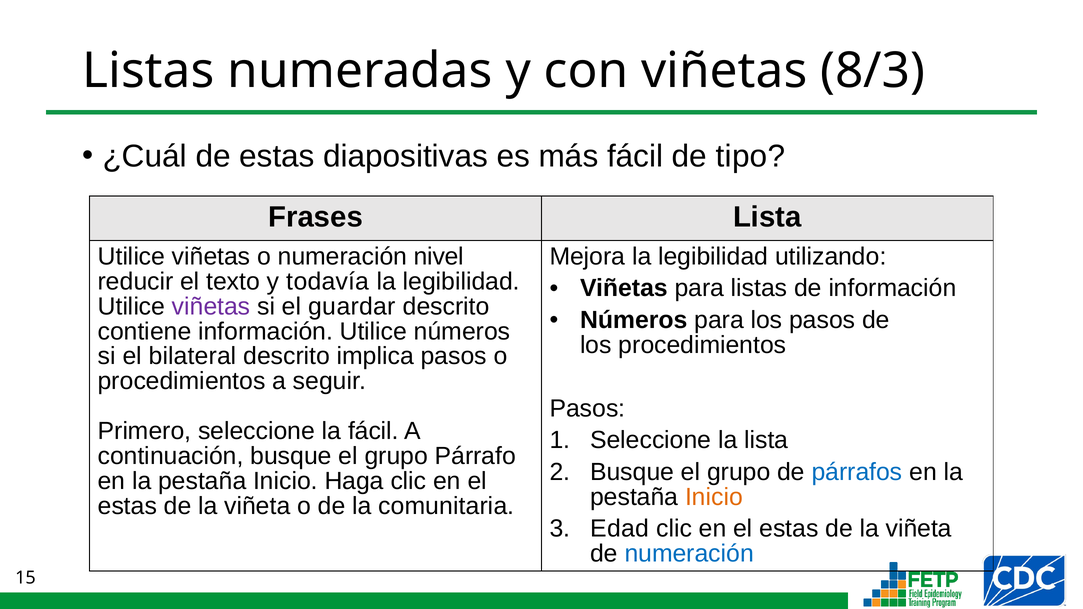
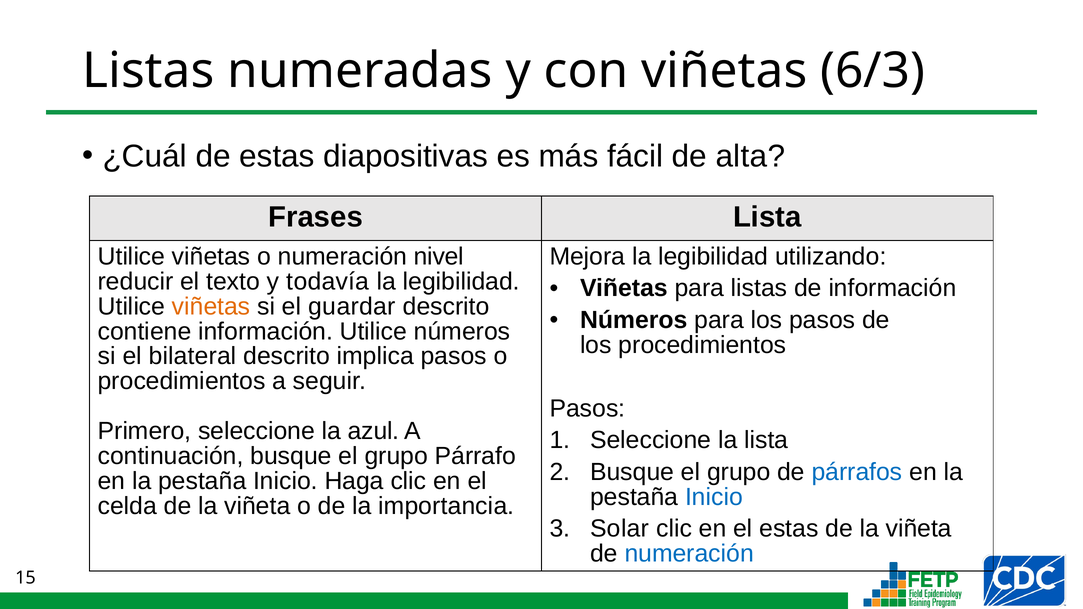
8/3: 8/3 -> 6/3 (873, 71)
tipo: tipo -> alta (750, 157)
viñetas colour: purple -> orange (211, 306)
la fácil: fácil -> azul (374, 431)
Inicio colour: orange -> blue (714, 497)
estas: estas -> celda (127, 506)
comunitaria: comunitaria -> importancia (446, 506)
Edad: Edad -> Solar (620, 529)
